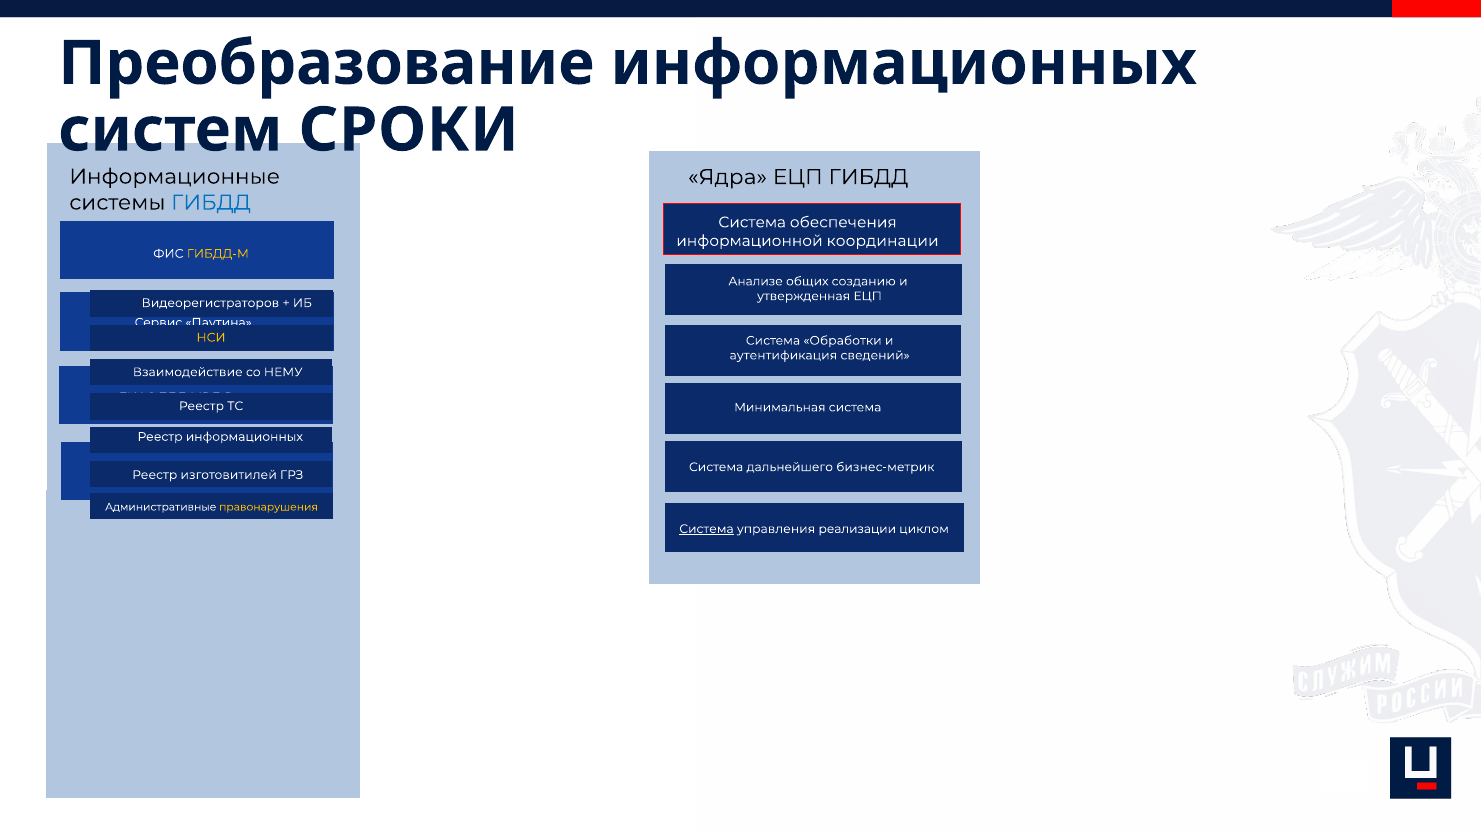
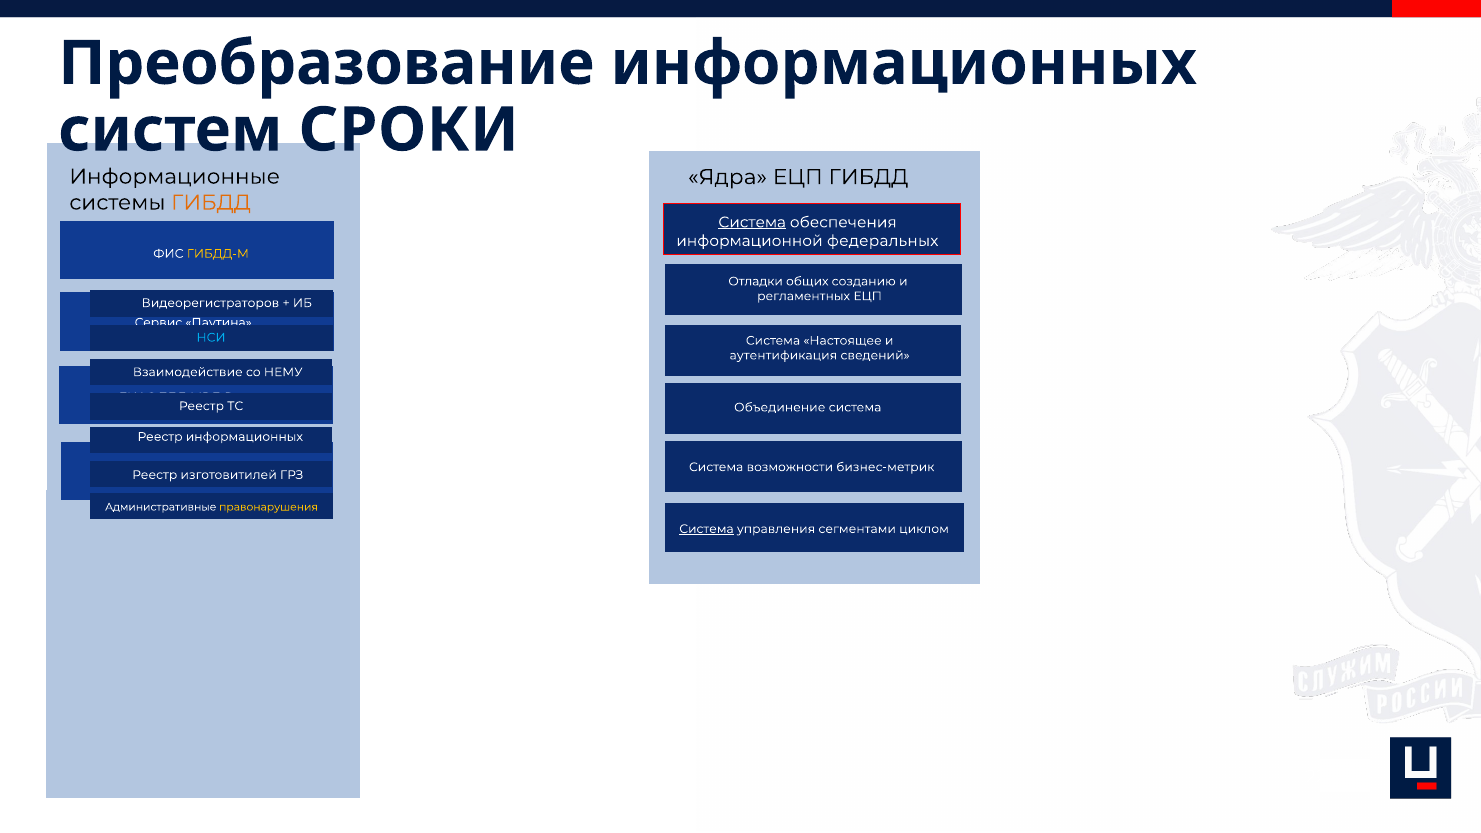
ГИБДД colour: blue -> orange (211, 203)
Система underline: none -> present (752, 222)
координации: координации -> федеральных (883, 241)
Анализе: Анализе -> Отладки (756, 281)
утвержденная: утвержденная -> регламентных (804, 296)
НСИ colour: yellow -> light blue (211, 338)
Обработки: Обработки -> Настоящее (843, 341)
Минимальная: Минимальная -> Объединение (780, 407)
дальнейшего: дальнейшего -> возможности (790, 467)
реализации: реализации -> сегментами (857, 529)
